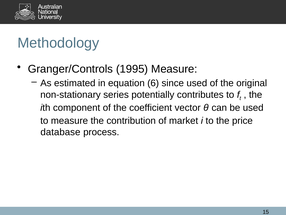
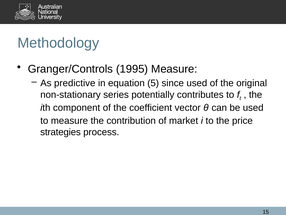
estimated: estimated -> predictive (75, 83)
6: 6 -> 5 (153, 83)
database: database -> strategies (61, 132)
